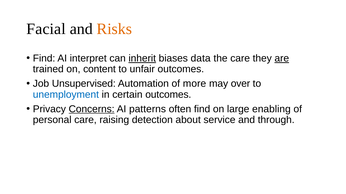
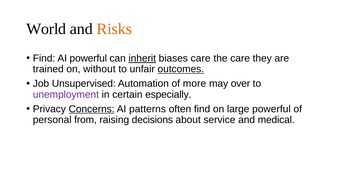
Facial: Facial -> World (46, 29)
AI interpret: interpret -> powerful (88, 58)
biases data: data -> care (201, 58)
are underline: present -> none (282, 58)
content: content -> without (99, 69)
outcomes underline: none -> present (181, 69)
unemployment colour: blue -> purple (66, 95)
certain outcomes: outcomes -> especially (168, 95)
large enabling: enabling -> powerful (271, 109)
personal care: care -> from (86, 120)
detection: detection -> decisions (152, 120)
through: through -> medical (276, 120)
